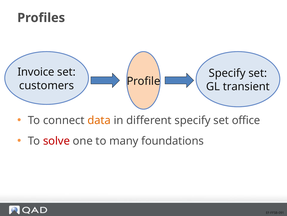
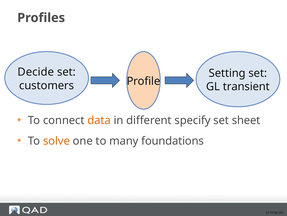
Invoice: Invoice -> Decide (36, 72)
Specify: Specify -> Setting (227, 73)
office: office -> sheet (246, 120)
solve colour: red -> orange (56, 141)
